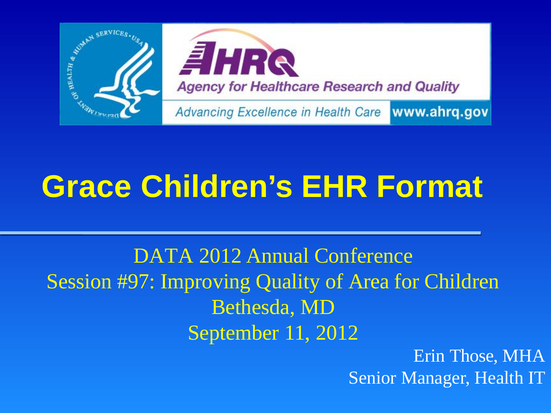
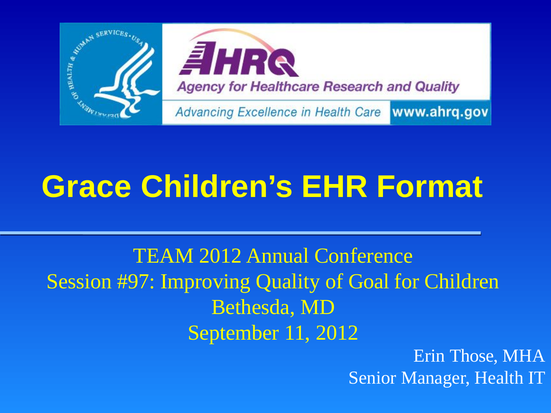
DATA: DATA -> TEAM (164, 256)
Area: Area -> Goal (369, 282)
